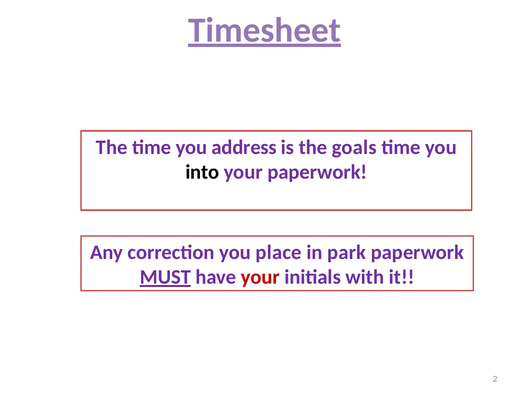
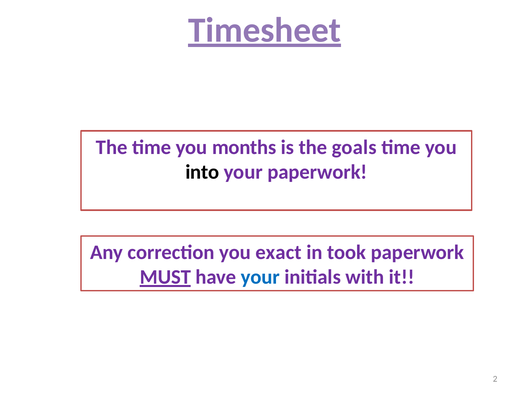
address: address -> months (244, 147)
place: place -> exact (279, 252)
park: park -> took (347, 252)
your colour: red -> blue (260, 277)
